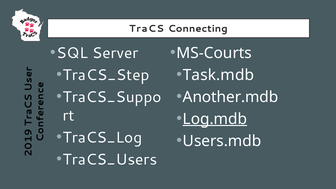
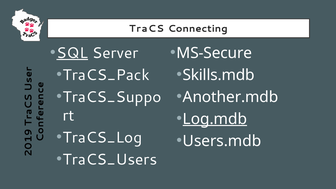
SQL underline: none -> present (72, 53)
MS-Courts: MS-Courts -> MS-Secure (214, 53)
TraCS_Step: TraCS_Step -> TraCS_Pack (106, 75)
Task.mdb: Task.mdb -> Skills.mdb (219, 75)
